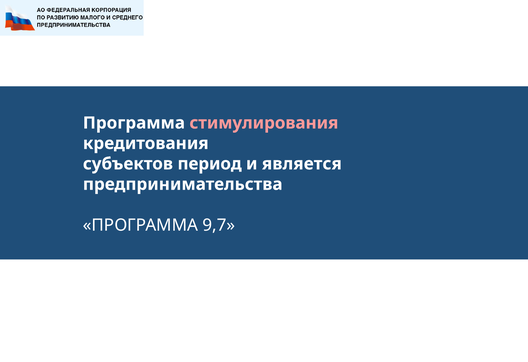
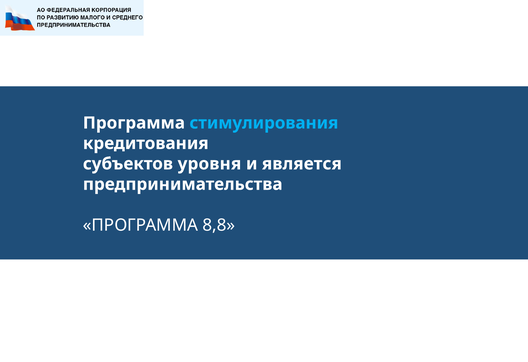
стимулирования colour: pink -> light blue (264, 123)
период: период -> уровня (209, 164)
9,7: 9,7 -> 8,8 (219, 225)
